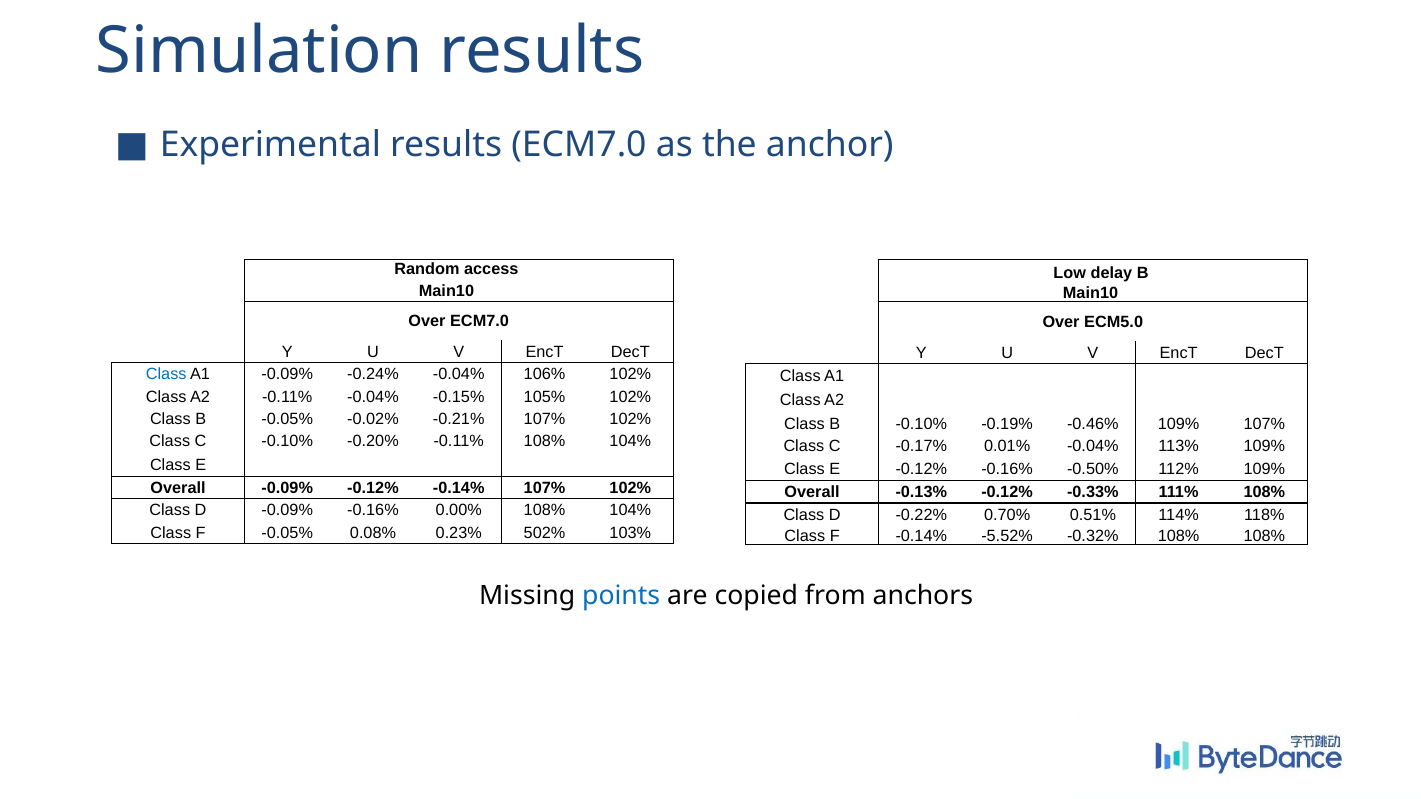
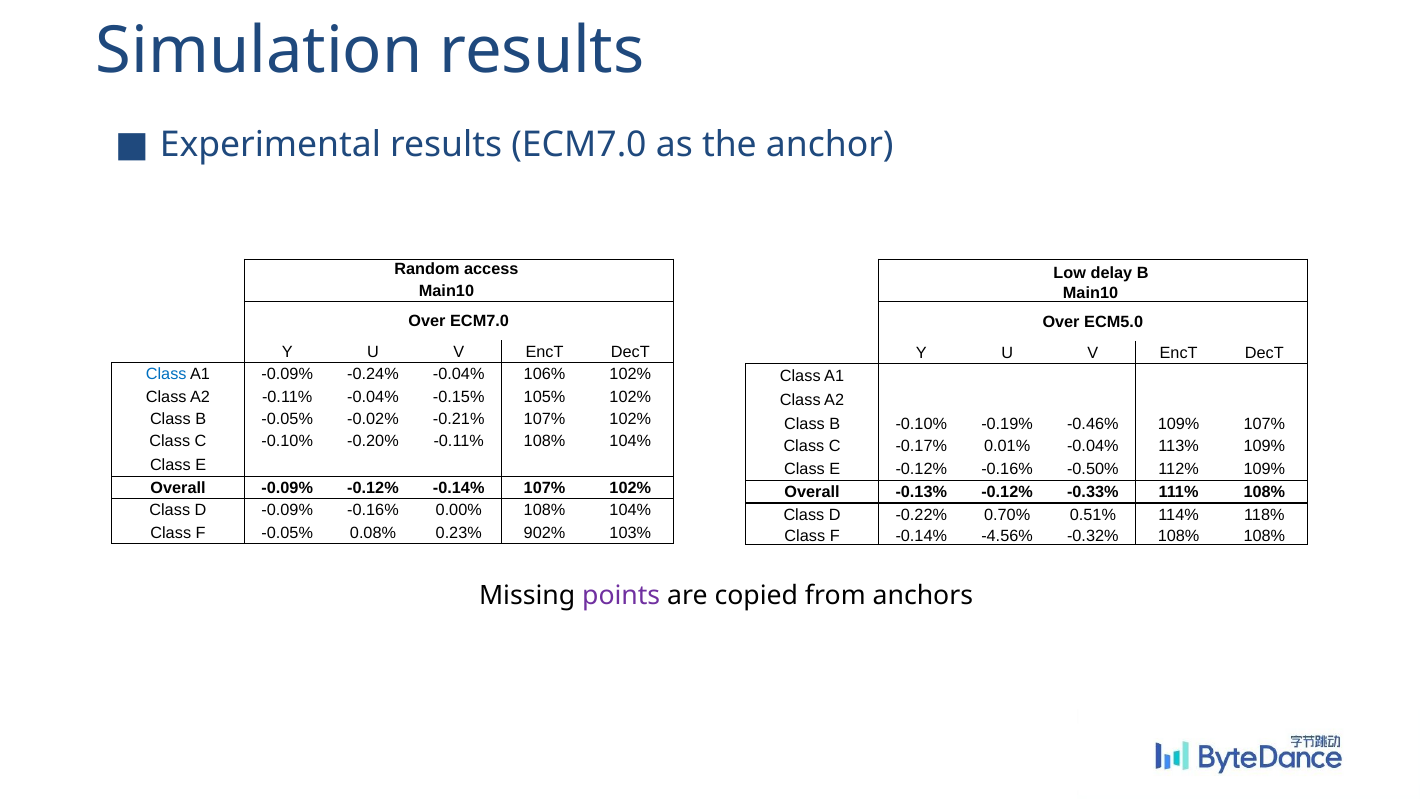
502%: 502% -> 902% (545, 533)
-5.52%: -5.52% -> -4.56% (1007, 536)
points colour: blue -> purple (621, 596)
